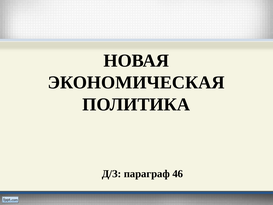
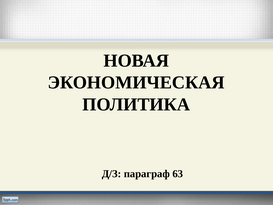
46: 46 -> 63 (178, 174)
